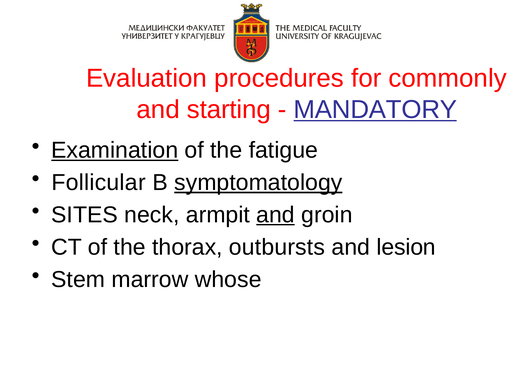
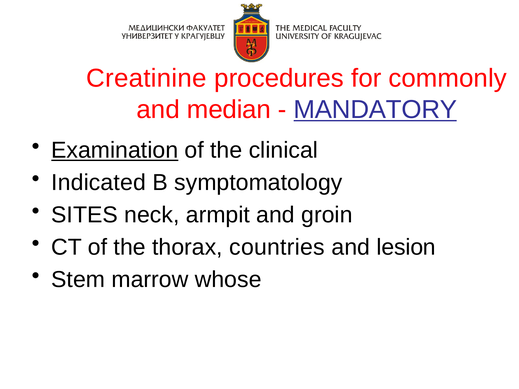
Evaluation: Evaluation -> Creatinine (146, 78)
starting: starting -> median (229, 110)
fatigue: fatigue -> clinical (283, 150)
Follicular: Follicular -> Indicated (99, 183)
symptomatology underline: present -> none (258, 183)
and underline: present -> none (276, 215)
outbursts: outbursts -> countries (277, 247)
